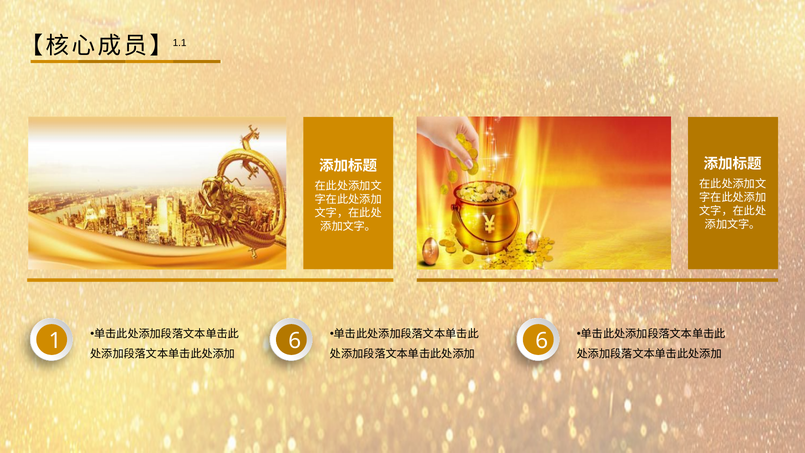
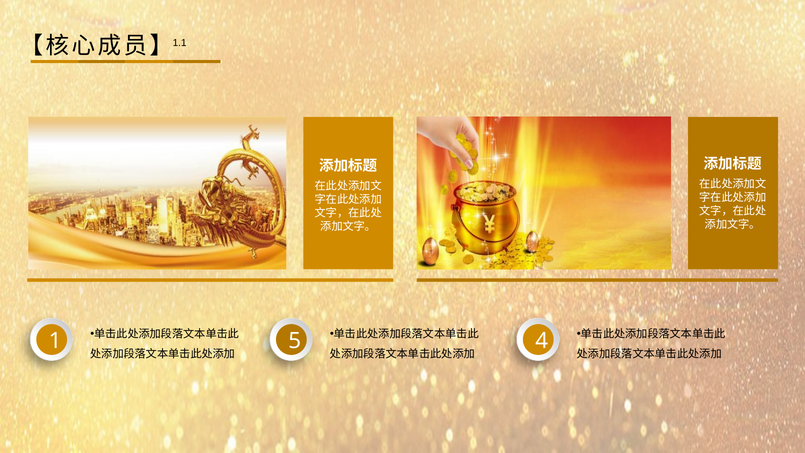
6: 6 -> 5 (295, 341)
6: 6 -> 4 (542, 341)
